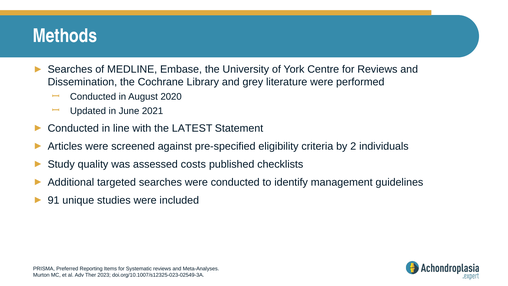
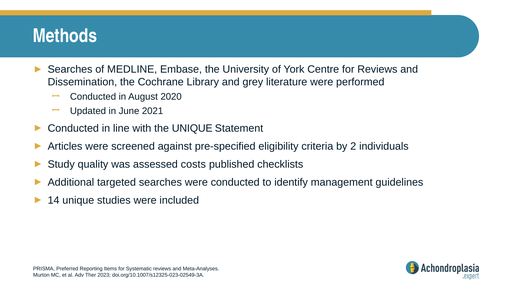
the LATEST: LATEST -> UNIQUE (192, 128)
91: 91 -> 14 (54, 200)
